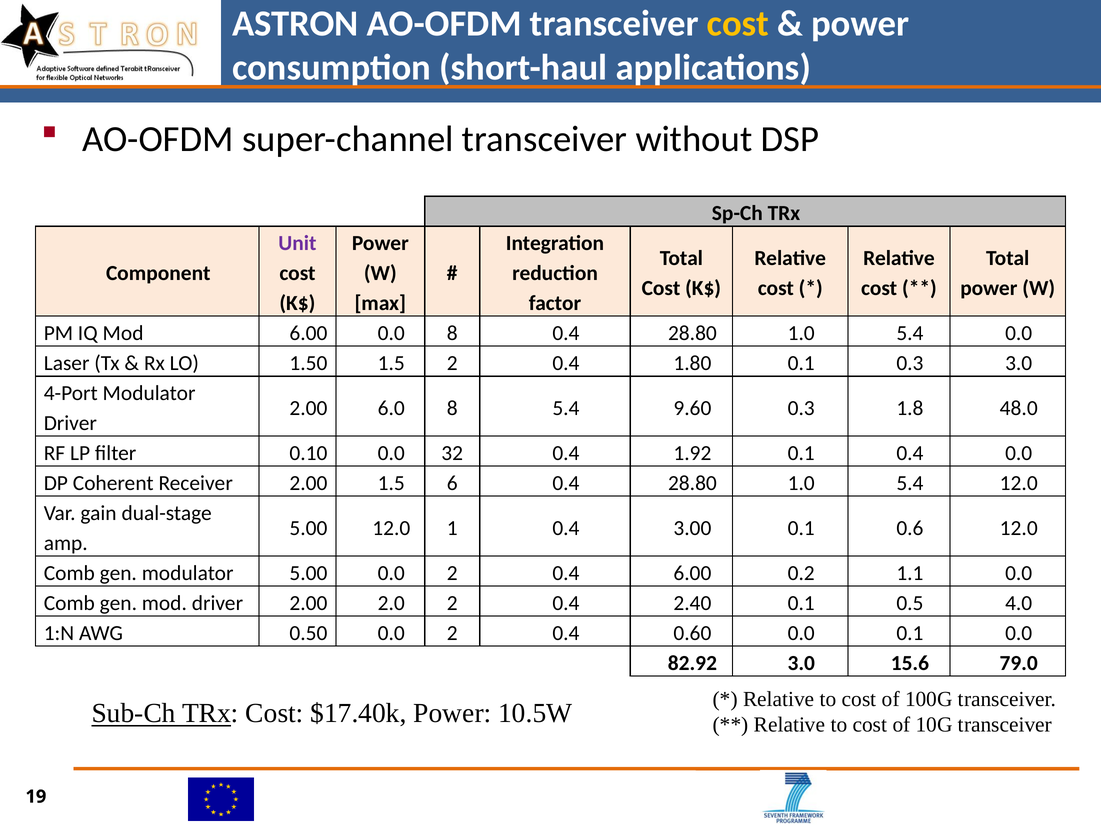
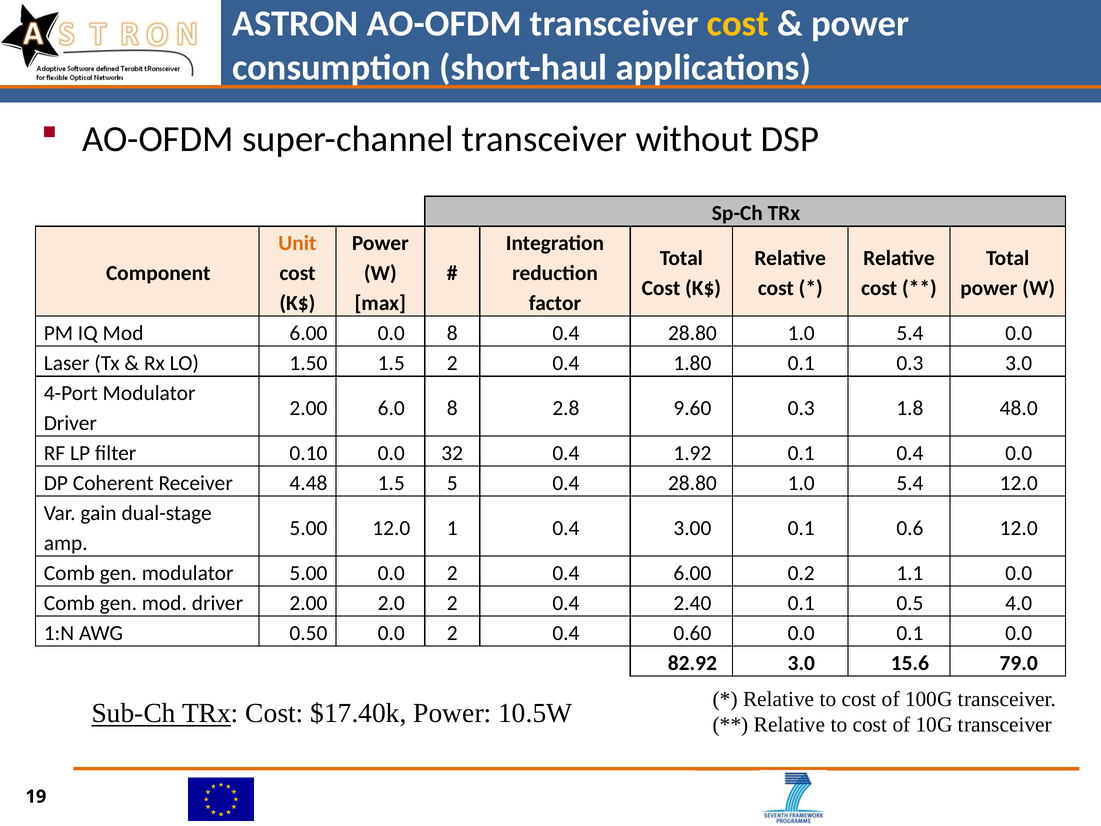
Unit colour: purple -> orange (297, 243)
8 5.4: 5.4 -> 2.8 (566, 408)
Receiver 2.00: 2.00 -> 4.48 (308, 483)
6: 6 -> 5 (452, 483)
